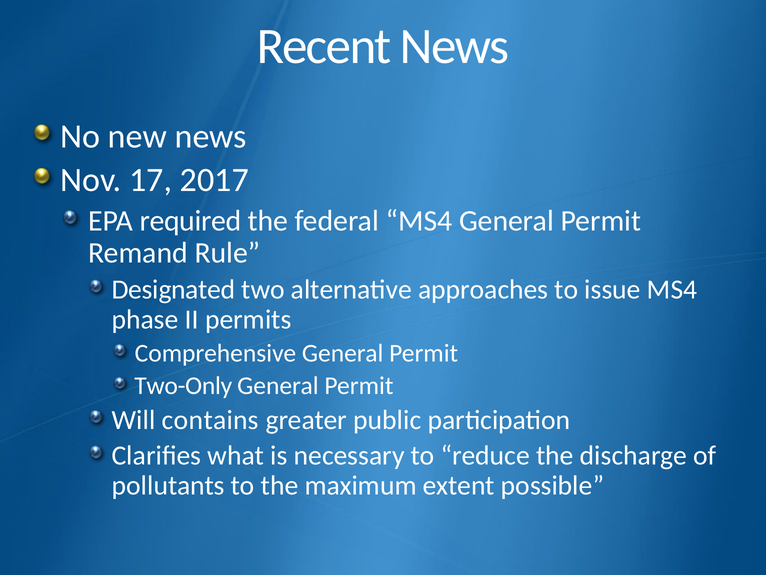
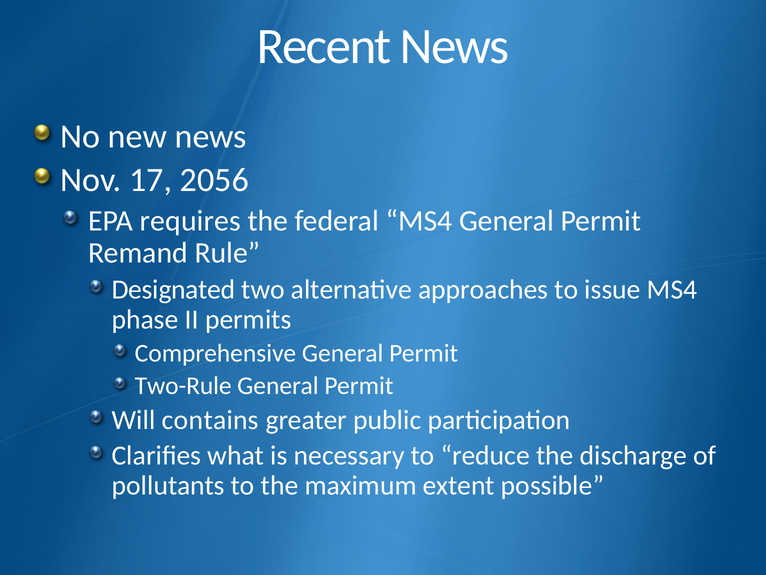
2017: 2017 -> 2056 (214, 180)
required: required -> requires (190, 221)
Two-Only: Two-Only -> Two-Rule (183, 386)
